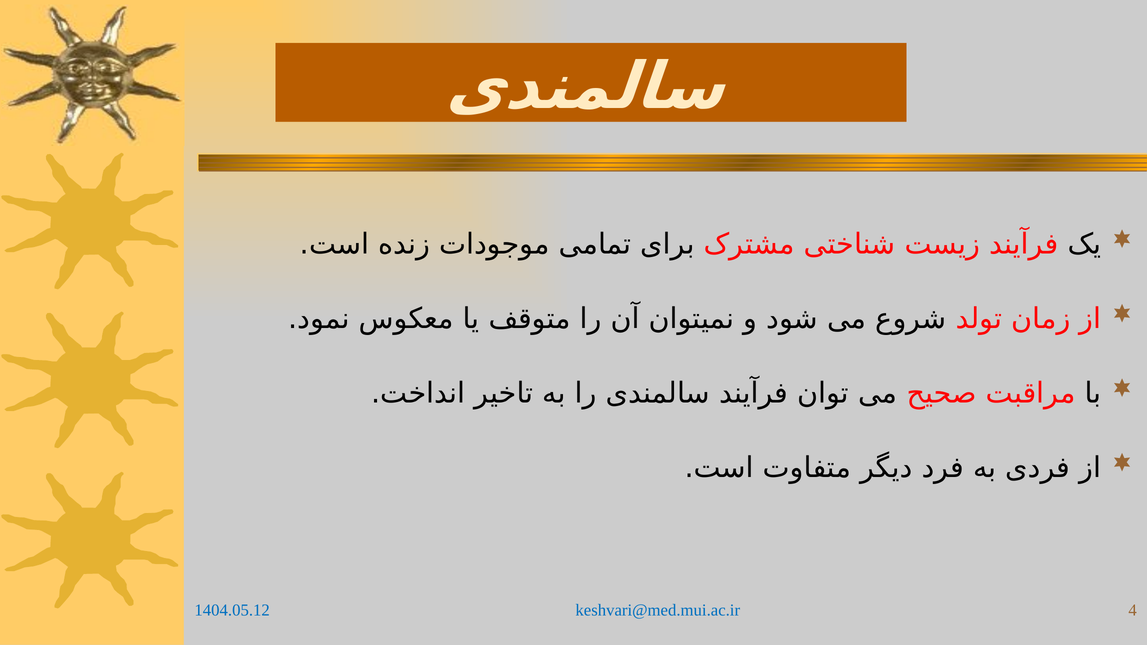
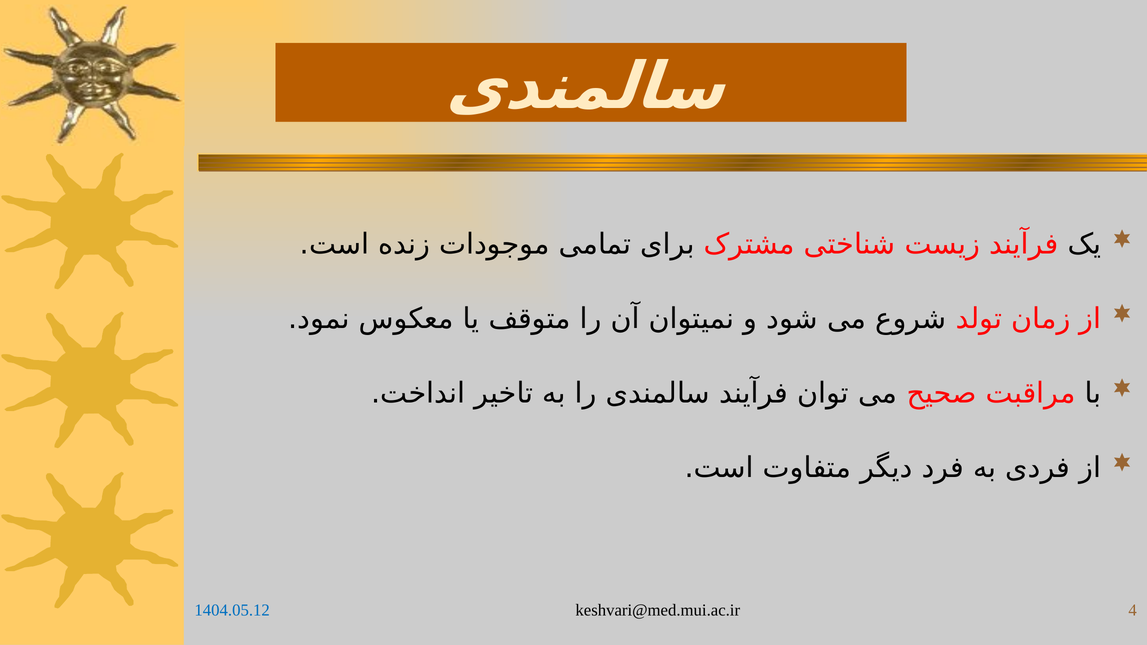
keshvari@med.mui.ac.ir colour: blue -> black (658, 611)
